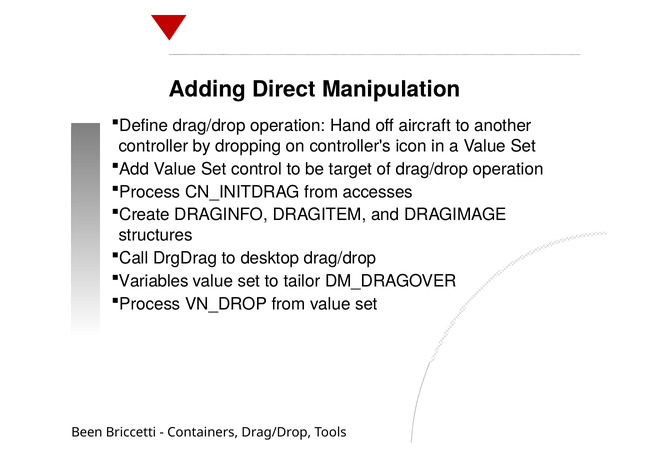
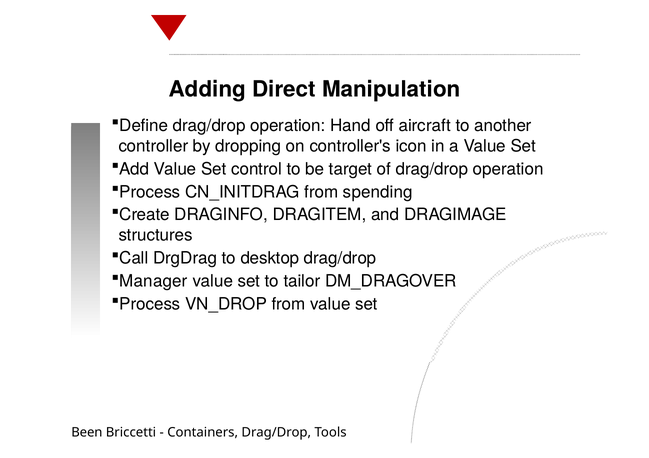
accesses: accesses -> spending (378, 192)
Variables: Variables -> Manager (154, 281)
